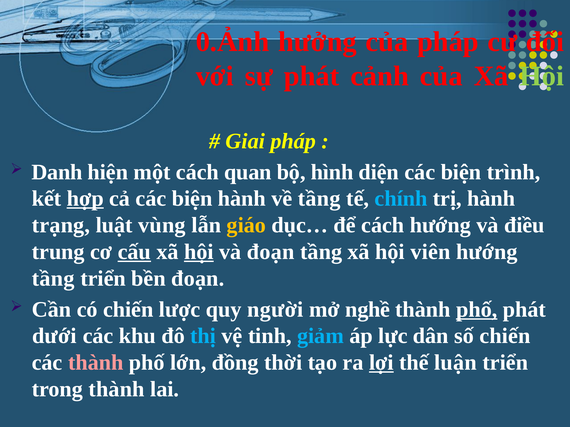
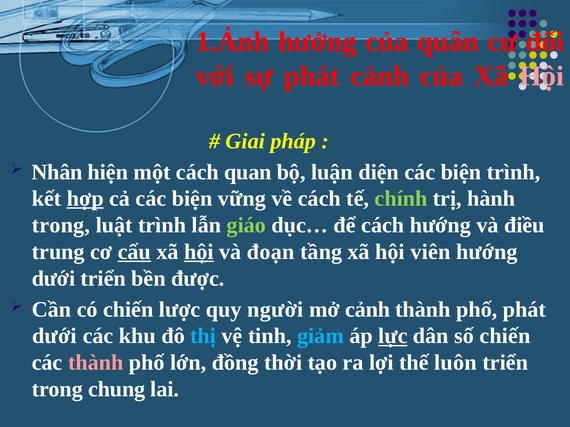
0.Ảnh: 0.Ảnh -> 1.Ảnh (233, 42)
của pháp: pháp -> quân (448, 42)
Hội colour: light green -> pink (542, 76)
Danh: Danh -> Nhân (57, 172)
hình: hình -> luận (332, 172)
biện hành: hành -> vững (242, 199)
về tầng: tầng -> cách (319, 199)
chính colour: light blue -> light green (401, 199)
trạng: trạng -> trong (61, 225)
luật vùng: vùng -> trình (162, 225)
giáo colour: yellow -> light green (246, 225)
tầng: tầng -> dưới (53, 279)
bền đoạn: đoạn -> được (198, 279)
mở nghề: nghề -> cảnh (368, 310)
phố underline: present -> none (477, 310)
lực underline: none -> present (393, 336)
lợi underline: present -> none (381, 363)
luận: luận -> luôn (456, 363)
trong thành: thành -> chung (117, 390)
